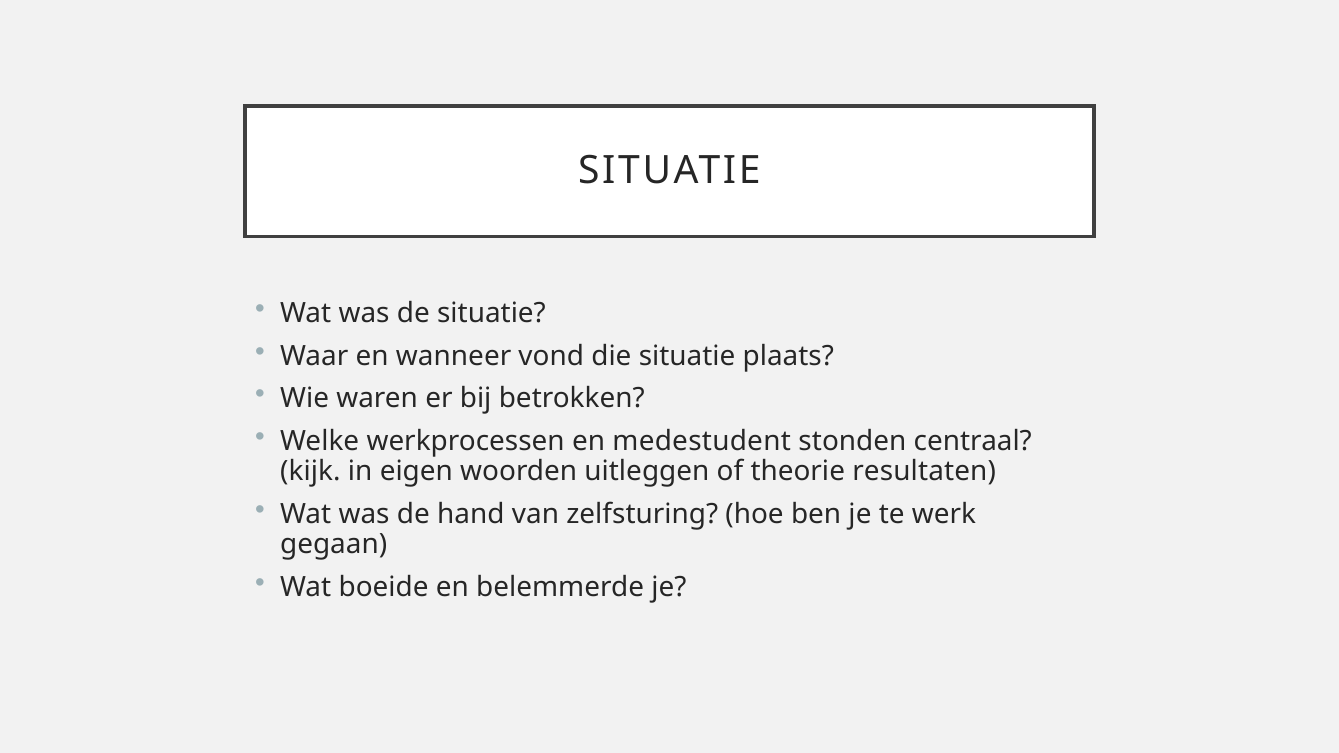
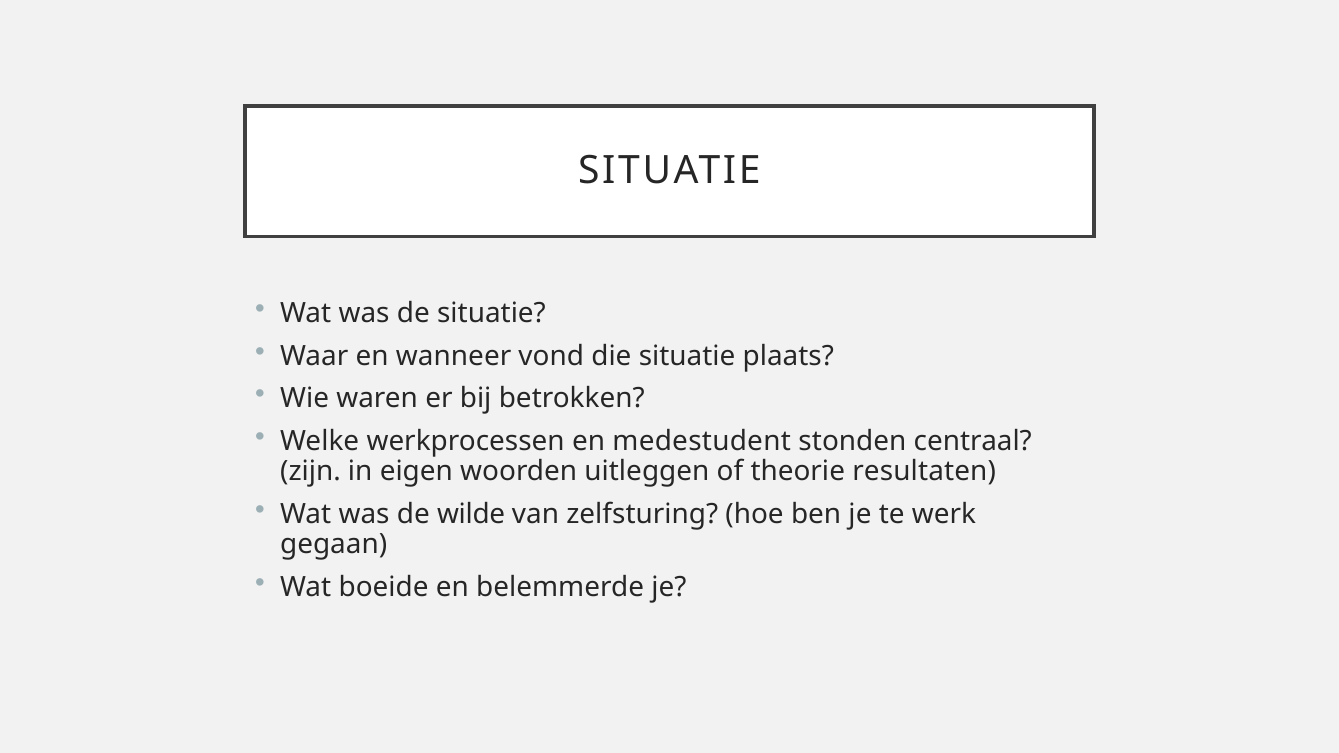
kijk: kijk -> zijn (310, 472)
hand: hand -> wilde (471, 514)
